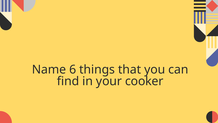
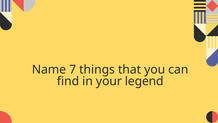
6: 6 -> 7 (73, 69)
cooker: cooker -> legend (144, 81)
